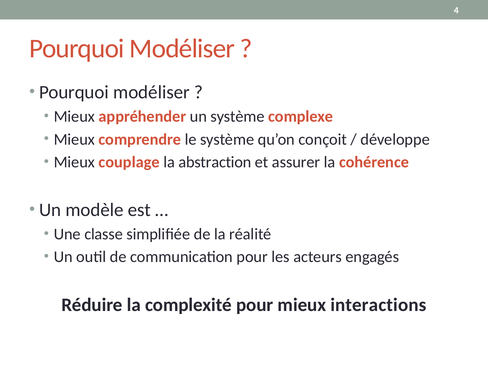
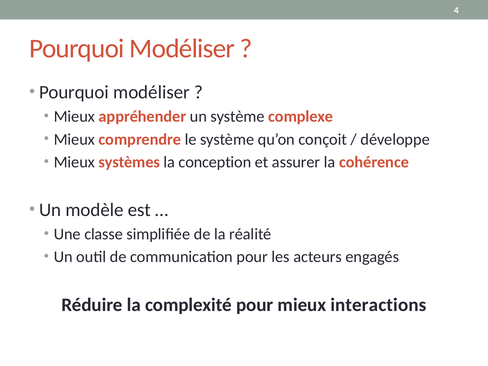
couplage: couplage -> systèmes (129, 162)
abstraction: abstraction -> conception (215, 162)
